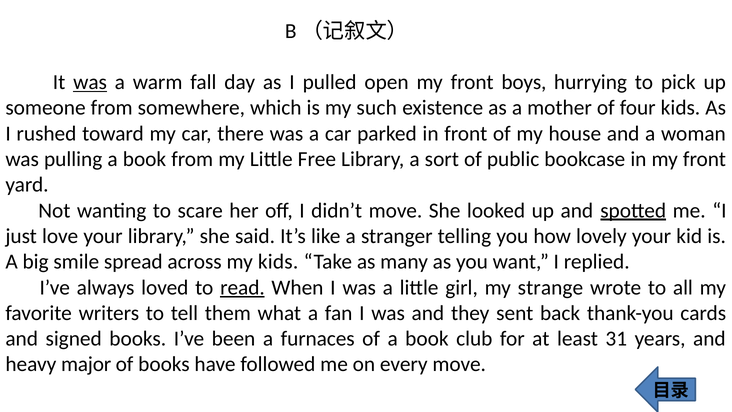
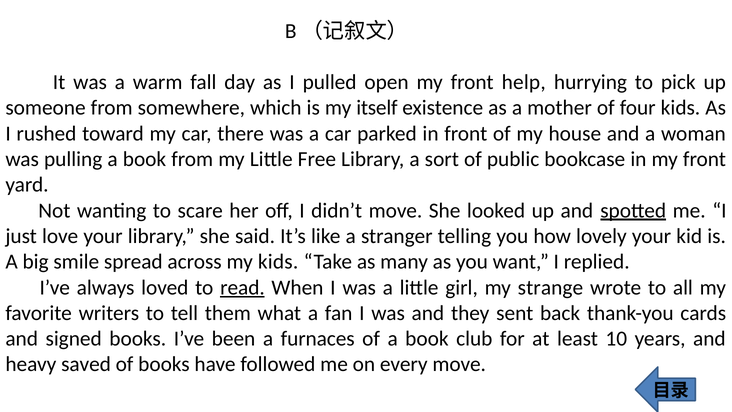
was underline: present -> none (90, 82)
boys: boys -> help (524, 82)
such: such -> itself (377, 108)
31: 31 -> 10 (616, 339)
major: major -> saved (86, 364)
